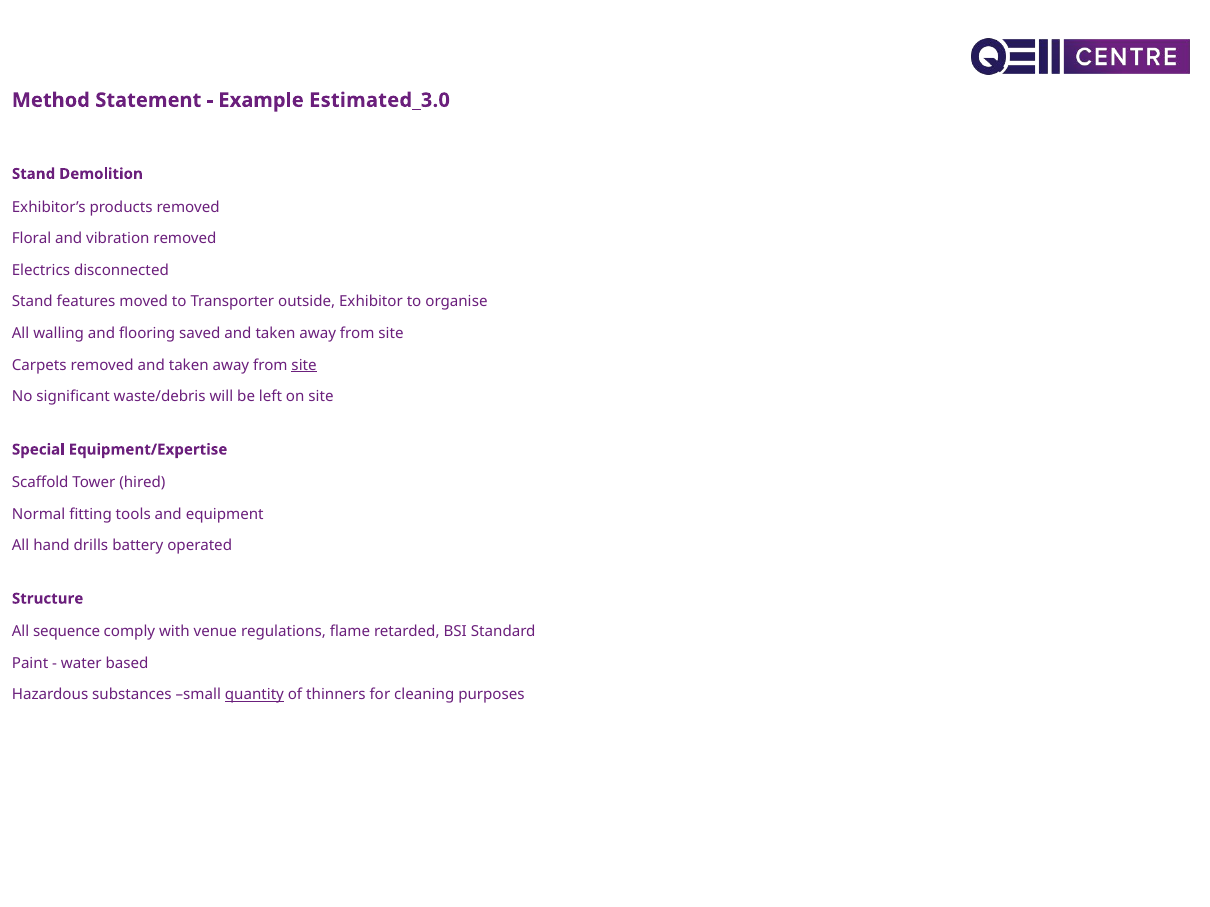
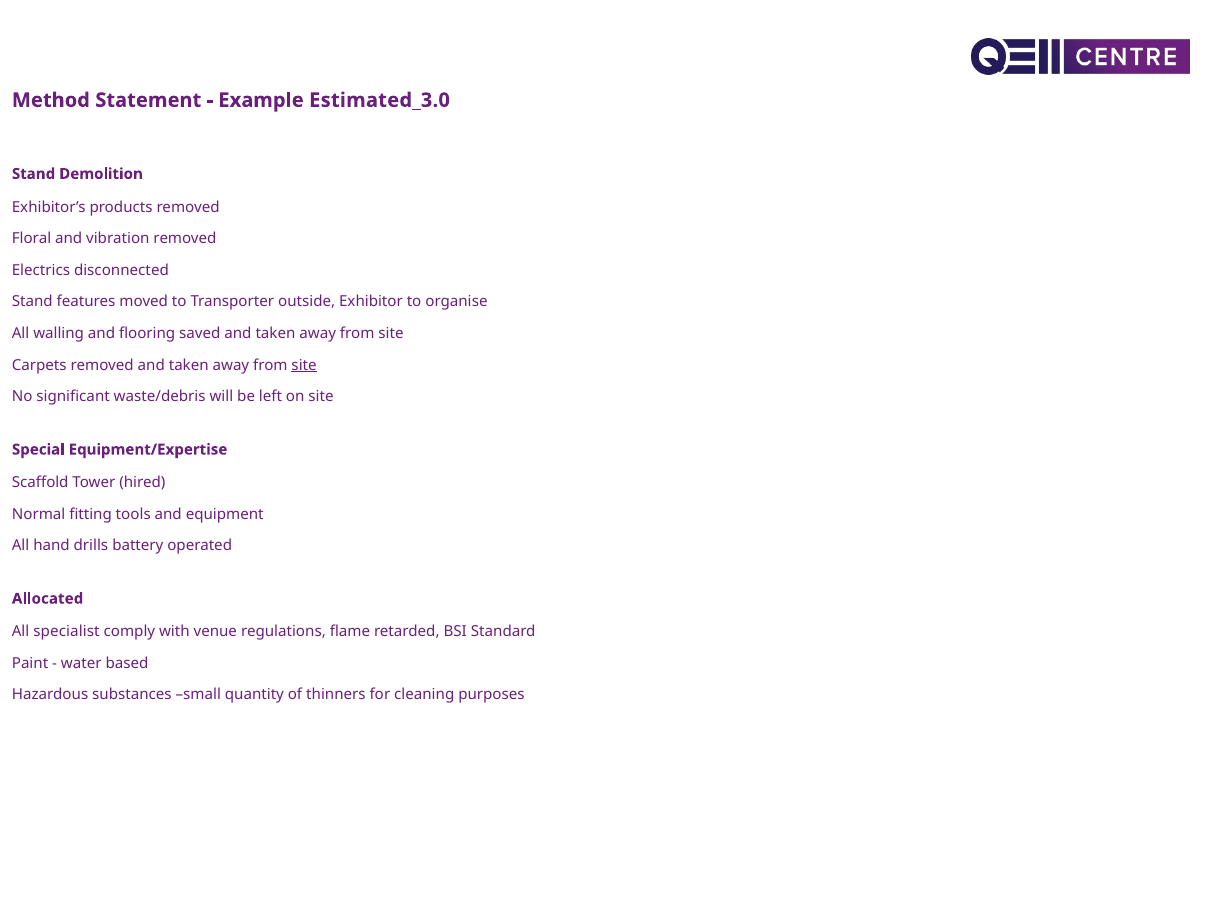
Structure: Structure -> Allocated (48, 599)
sequence: sequence -> specialist (66, 632)
quantity underline: present -> none (254, 695)
